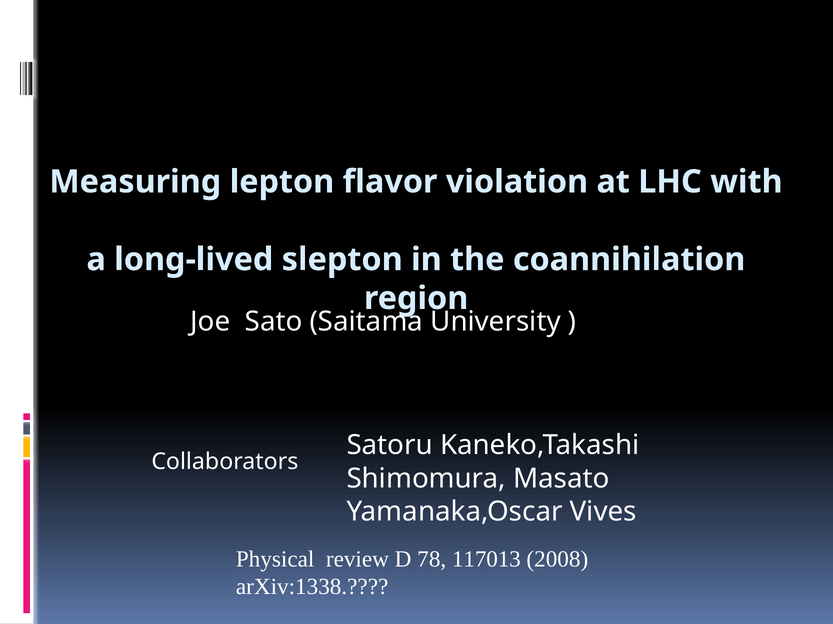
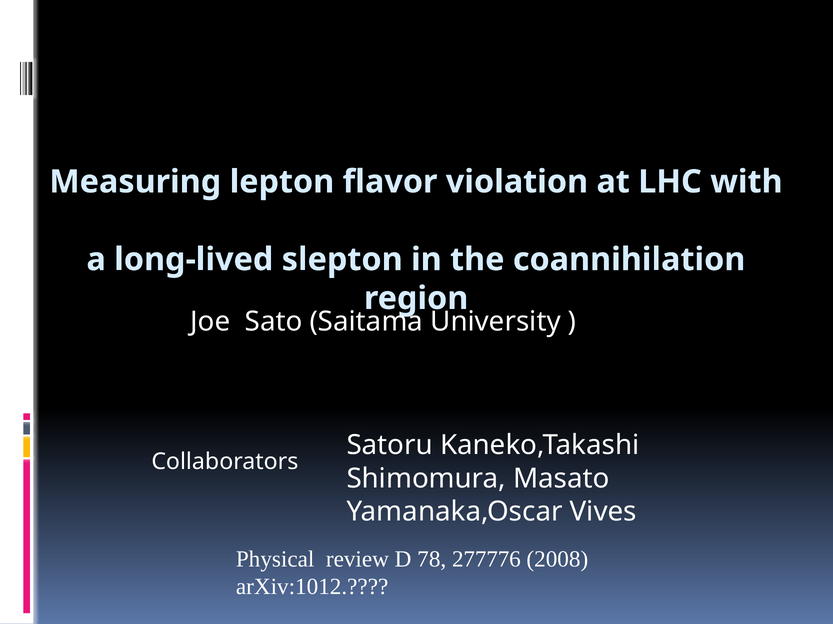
117013: 117013 -> 277776 (486, 560)
arXiv:1338: arXiv:1338 -> arXiv:1012 (312, 587)
